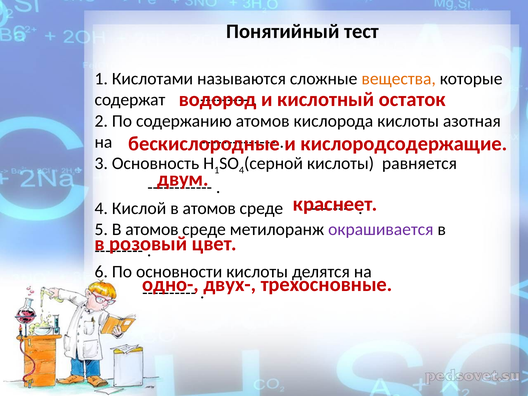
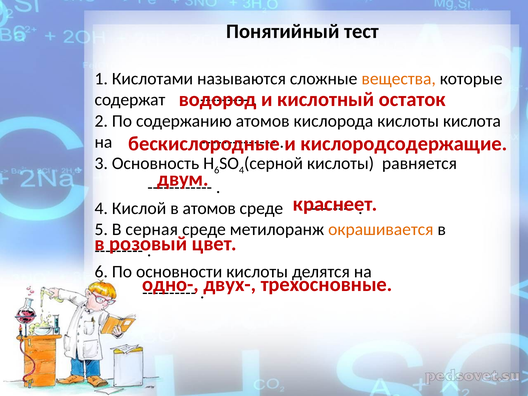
азотная: азотная -> кислота (472, 121)
1: 1 -> 6 (217, 170)
5 В атомов: атомов -> серная (152, 229)
окрашивается colour: purple -> orange (381, 229)
